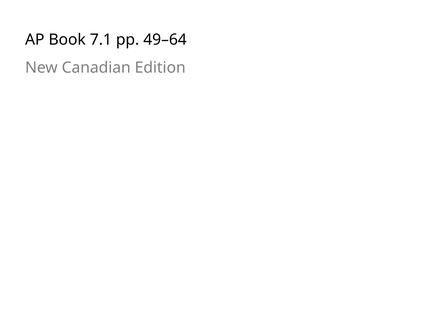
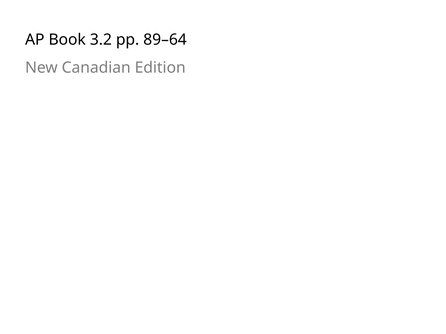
7.1: 7.1 -> 3.2 (101, 40)
49–64: 49–64 -> 89–64 (165, 40)
